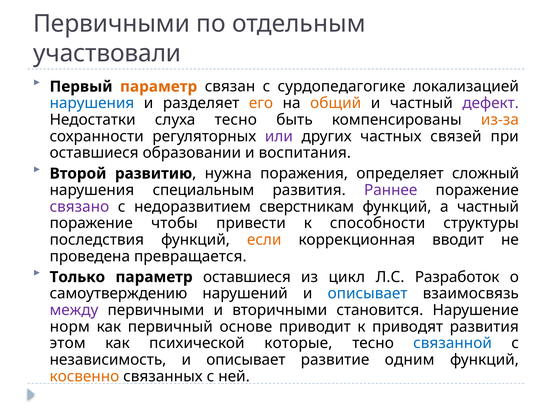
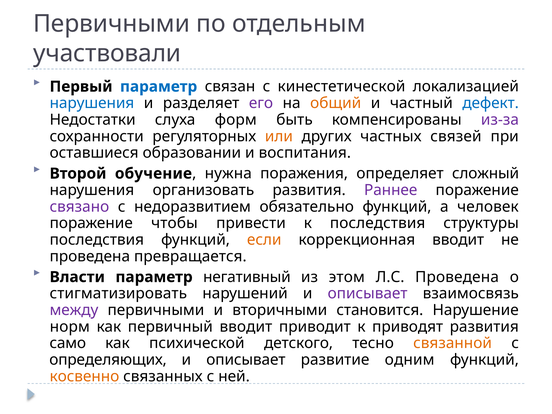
параметр colour: orange -> blue (159, 87)
сурдопедагогике: сурдопедагогике -> кинестетической (341, 87)
его colour: orange -> purple (261, 103)
дефект colour: purple -> blue (491, 103)
слуха тесно: тесно -> форм (236, 120)
из-за colour: orange -> purple (500, 120)
или colour: purple -> orange (279, 136)
развитию: развитию -> обучение (153, 174)
специальным: специальным -> организовать (203, 190)
сверстникам: сверстникам -> обязательно (307, 207)
а частный: частный -> человек (488, 207)
к способности: способности -> последствия (378, 223)
Только: Только -> Власти (77, 277)
параметр оставшиеся: оставшиеся -> негативный (247, 277)
цикл: цикл -> этом (347, 277)
Л.С Разработок: Разработок -> Проведена (457, 277)
самоутверждению: самоутверждению -> стигматизировать (118, 294)
описывает colour: blue -> purple (368, 294)
первичный основе: основе -> вводит (246, 327)
этом: этом -> само (68, 343)
которые: которые -> детского (299, 343)
связанной colour: blue -> orange (453, 343)
независимость: независимость -> определяющих (108, 360)
